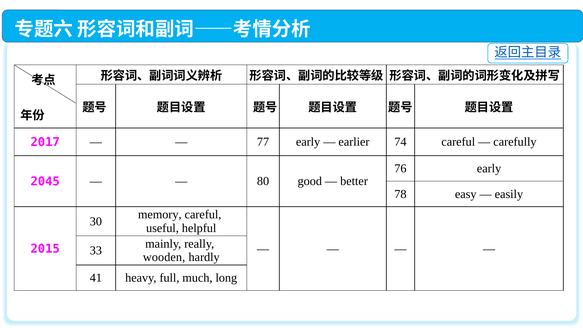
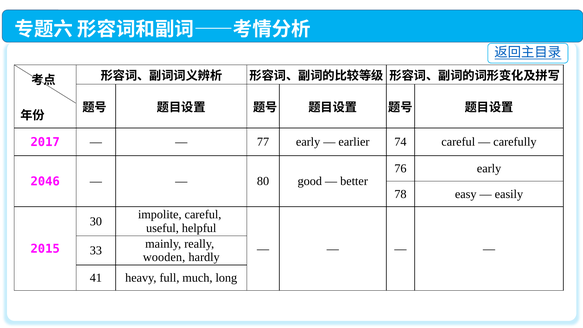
2045: 2045 -> 2046 (45, 181)
memory: memory -> impolite (160, 215)
